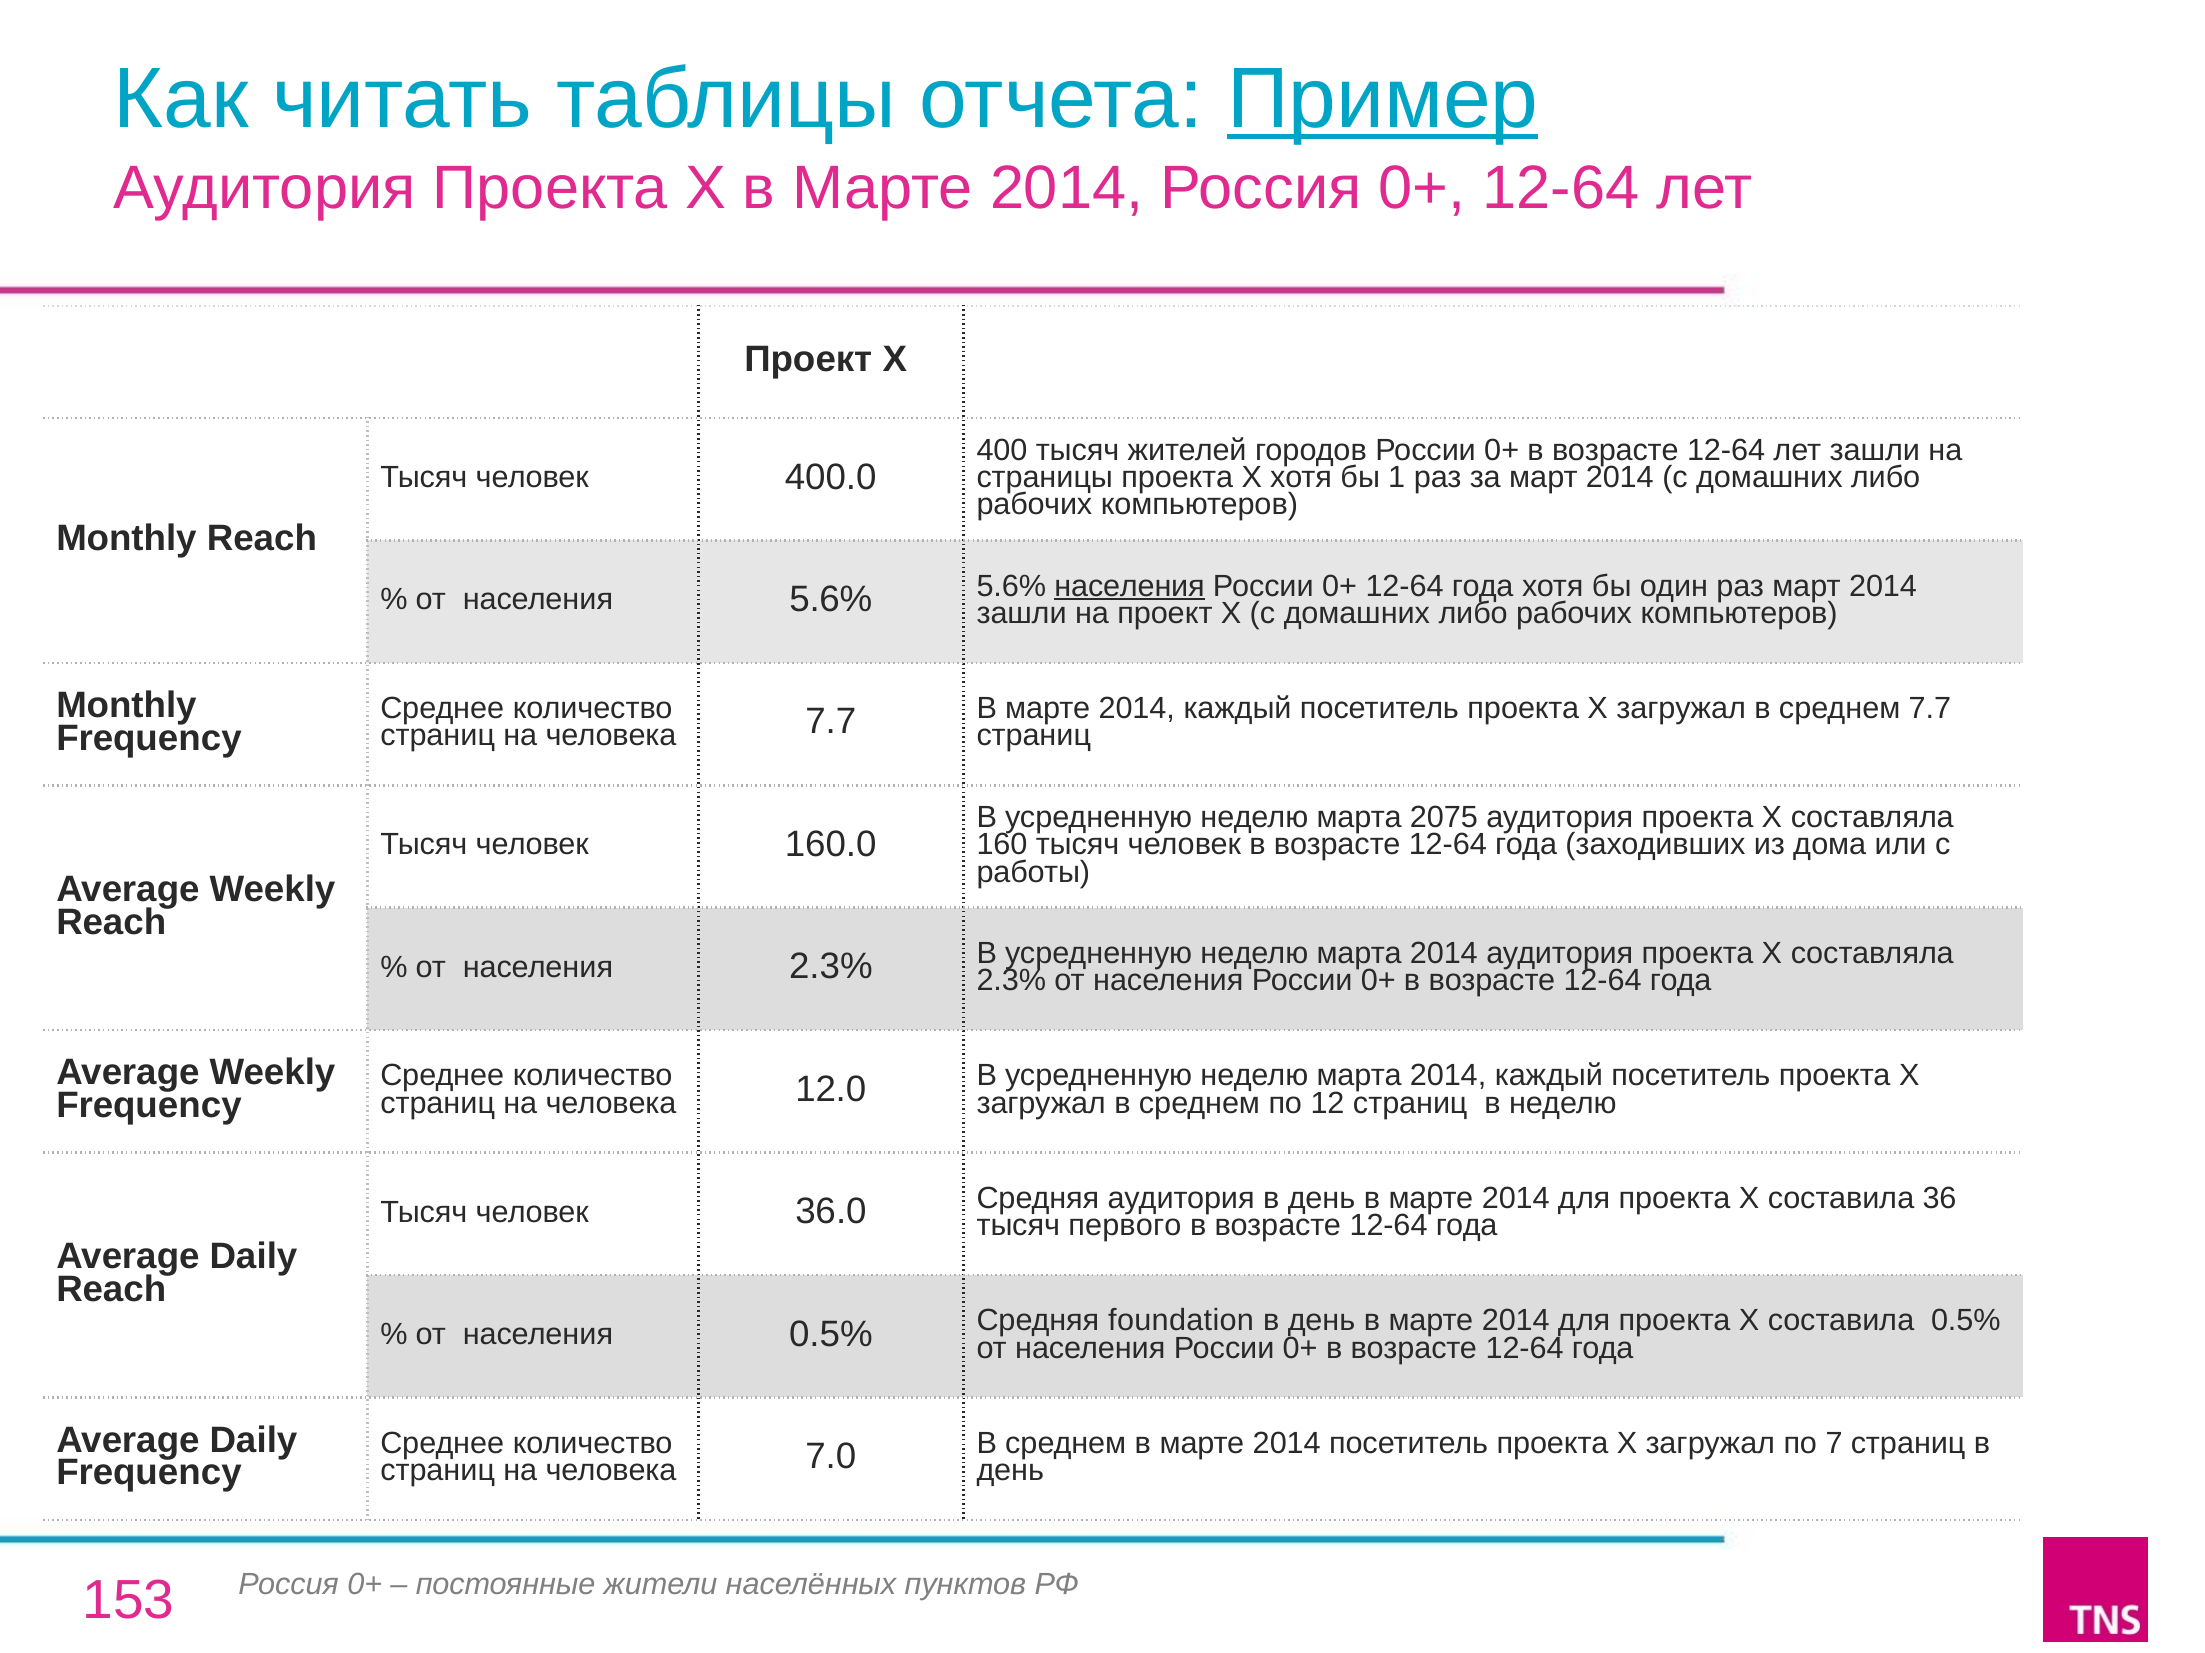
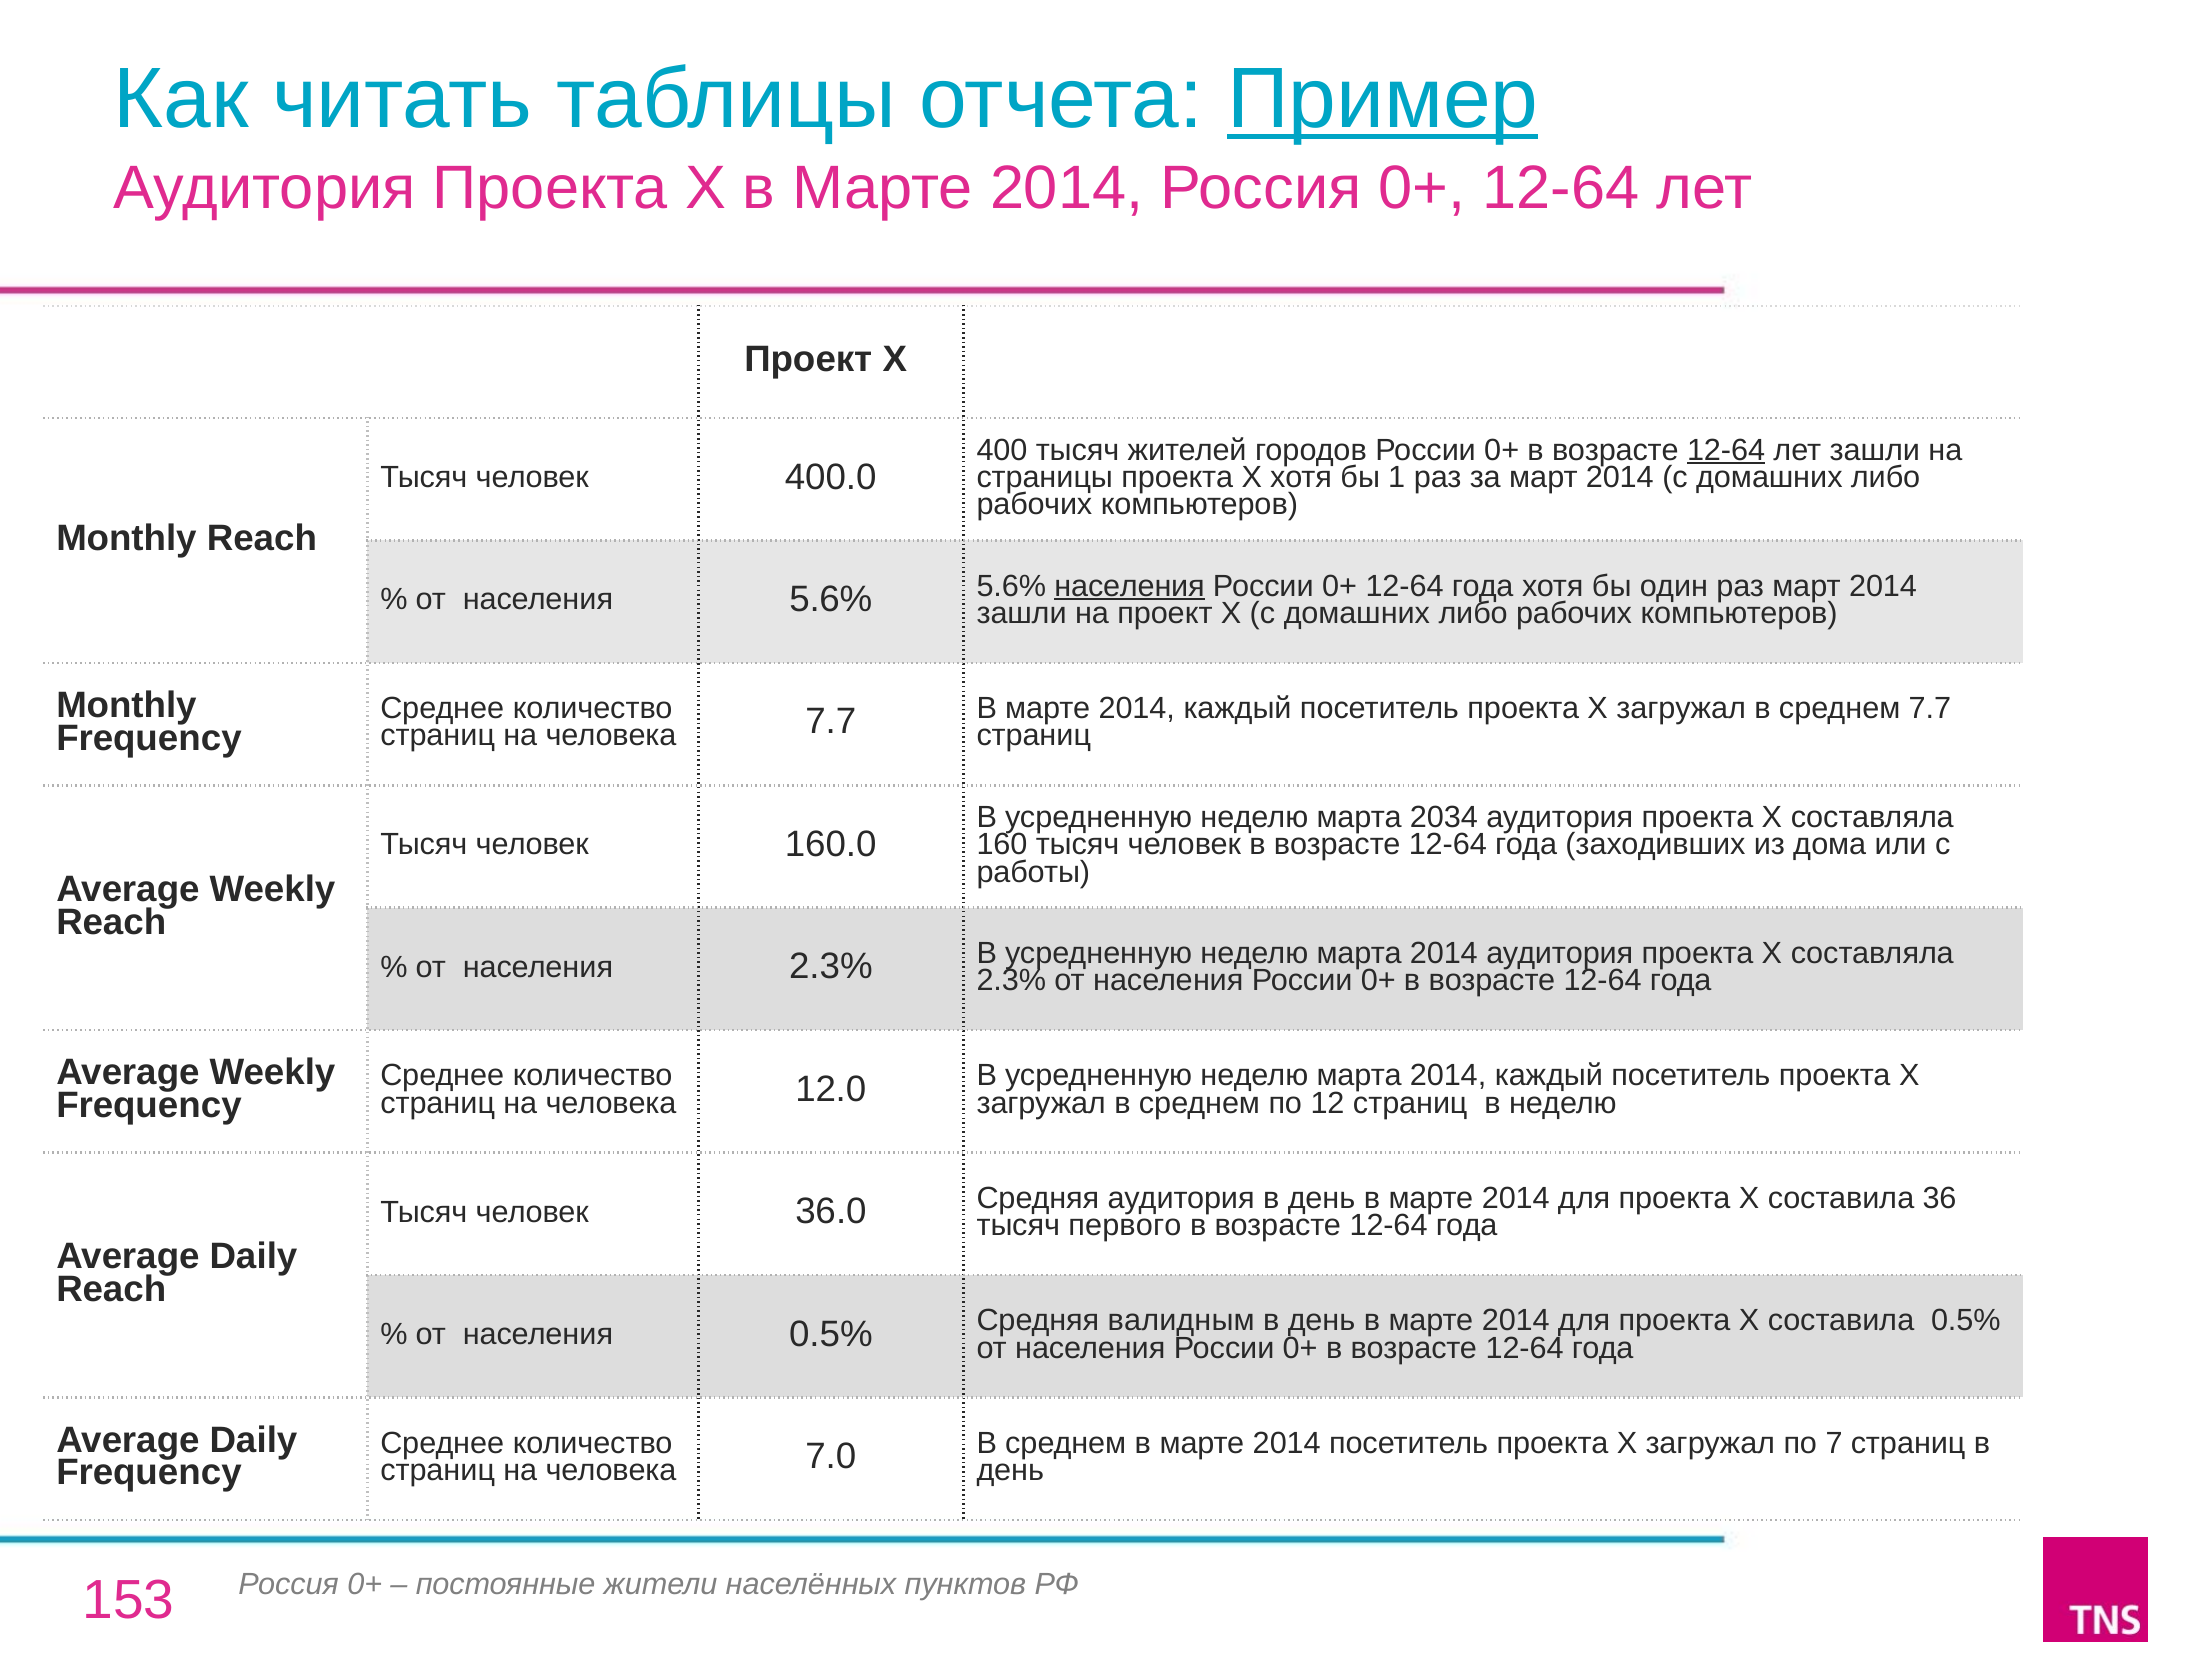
12-64 underline: none -> present (1726, 450)
2075: 2075 -> 2034 (1444, 818)
foundation: foundation -> валидным (1181, 1321)
